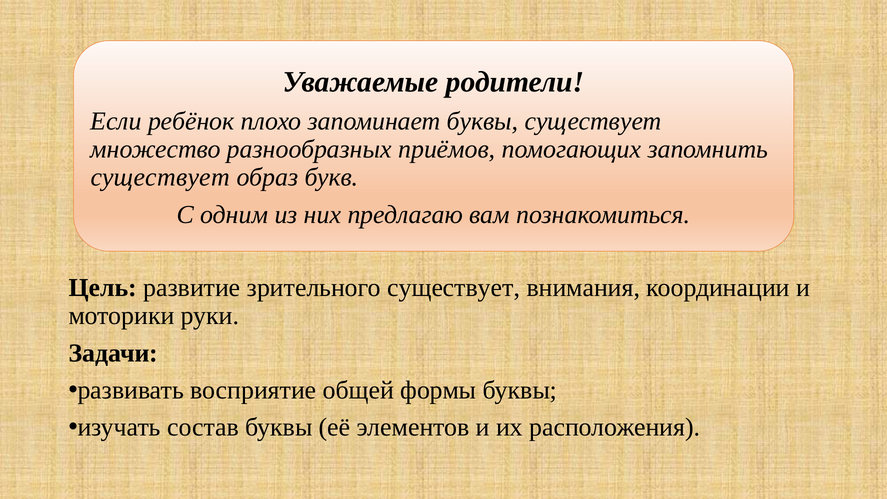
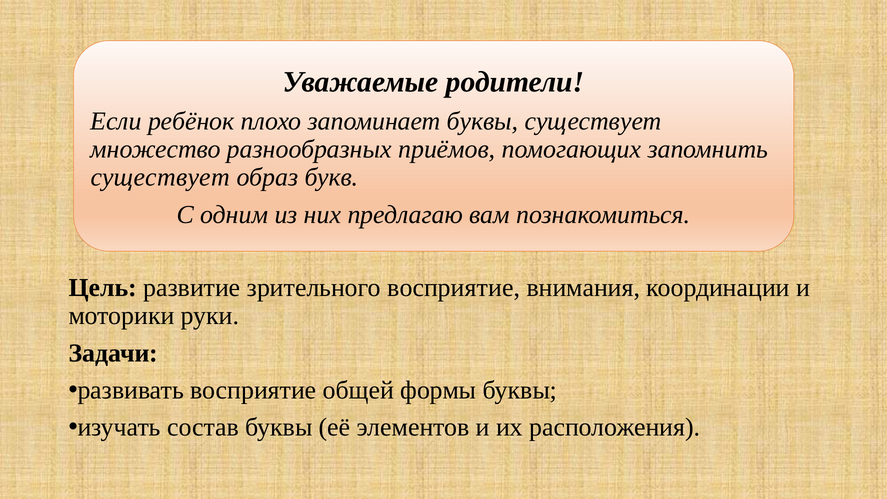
зрительного существует: существует -> восприятие (454, 288)
